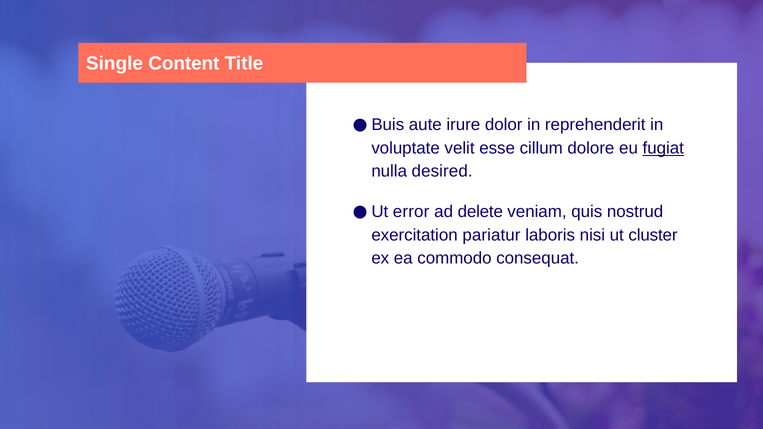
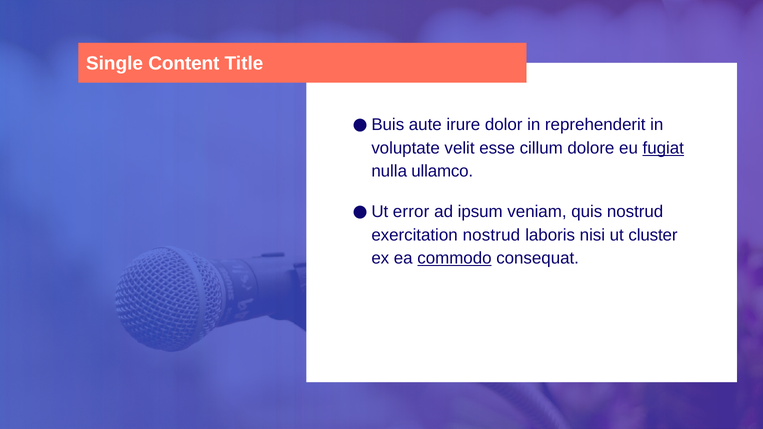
desired: desired -> ullamco (442, 171)
delete: delete -> ipsum (480, 212)
exercitation pariatur: pariatur -> nostrud (491, 235)
commodo underline: none -> present (454, 258)
